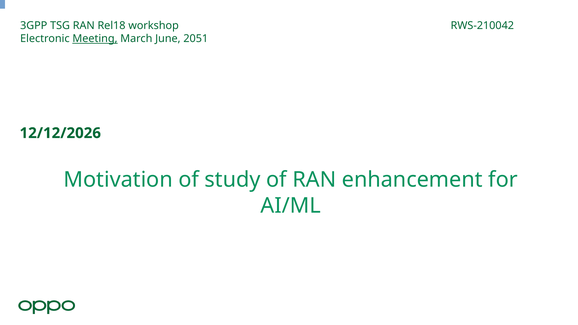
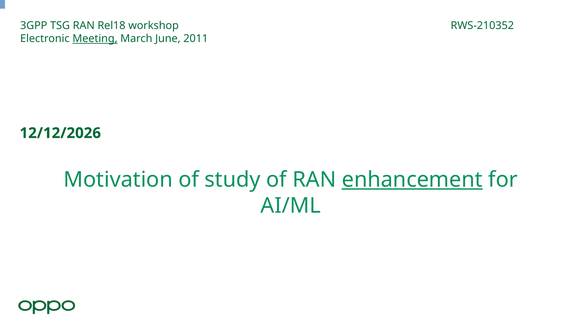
RWS-210042: RWS-210042 -> RWS-210352 (482, 26)
2051: 2051 -> 2011 (196, 39)
enhancement underline: none -> present (412, 180)
